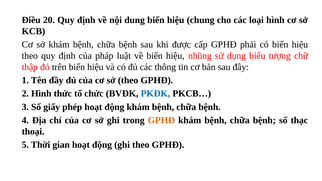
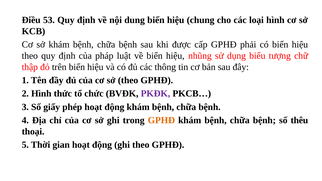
20: 20 -> 53 (49, 20)
PKĐK colour: blue -> purple (155, 94)
thạc: thạc -> thêu (299, 120)
